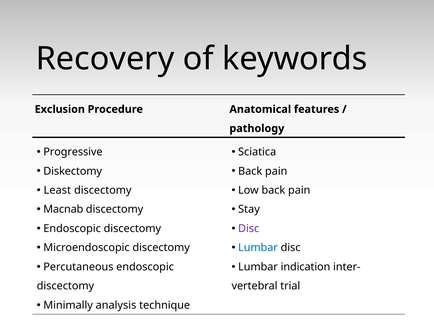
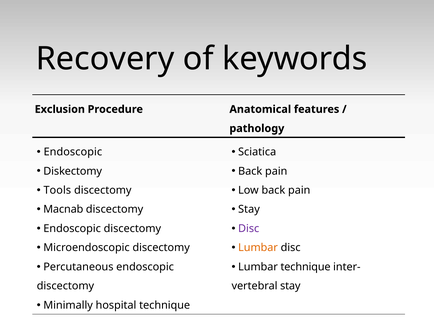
Progressive: Progressive -> Endoscopic (73, 152)
Least: Least -> Tools (57, 191)
Lumbar colour: blue -> orange (258, 248)
Lumbar indication: indication -> technique (306, 267)
trial: trial -> stay (290, 286)
analysis: analysis -> hospital (116, 306)
